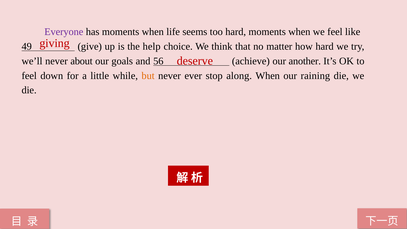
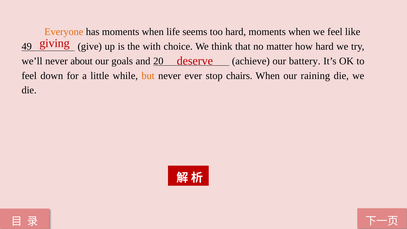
Everyone colour: purple -> orange (64, 32)
help: help -> with (152, 46)
56: 56 -> 20 (158, 61)
another: another -> battery (305, 61)
along: along -> chairs (239, 76)
